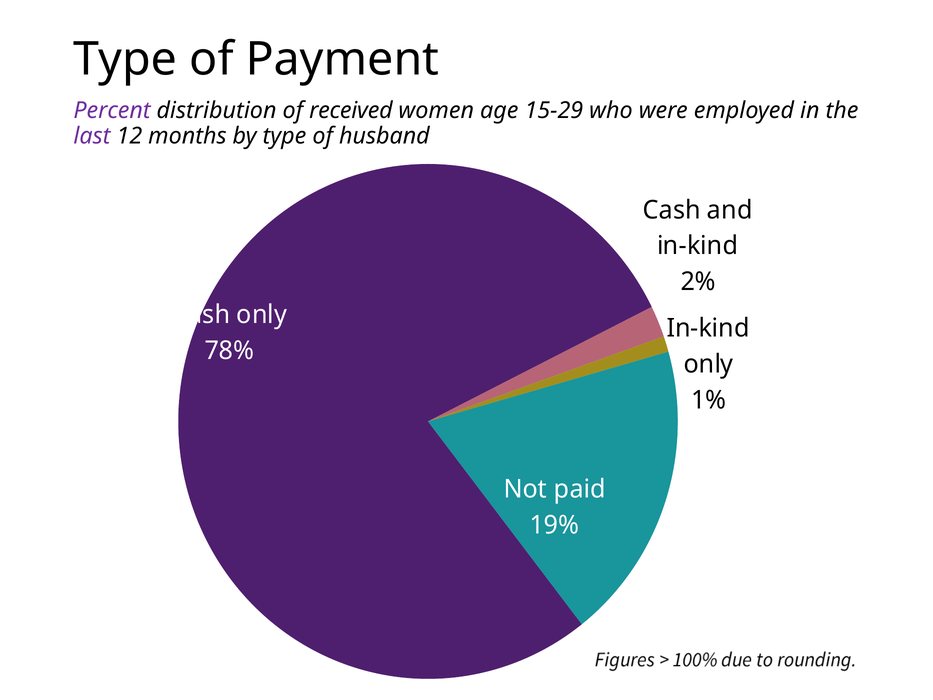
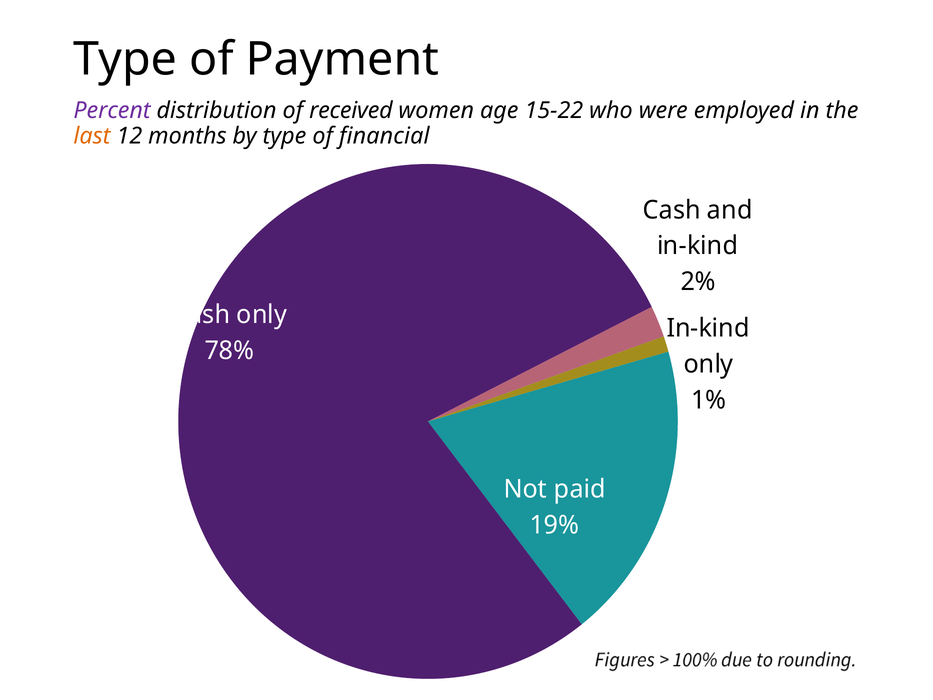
15-29: 15-29 -> 15-22 (554, 111)
last colour: purple -> orange (92, 136)
husband: husband -> financial (384, 136)
